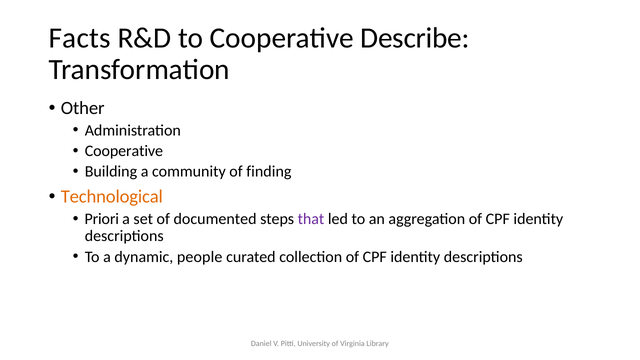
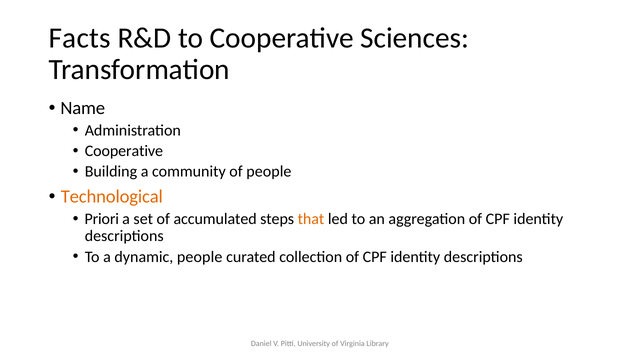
Describe: Describe -> Sciences (415, 38)
Other: Other -> Name (83, 108)
of finding: finding -> people (269, 171)
documented: documented -> accumulated (215, 219)
that colour: purple -> orange (311, 219)
